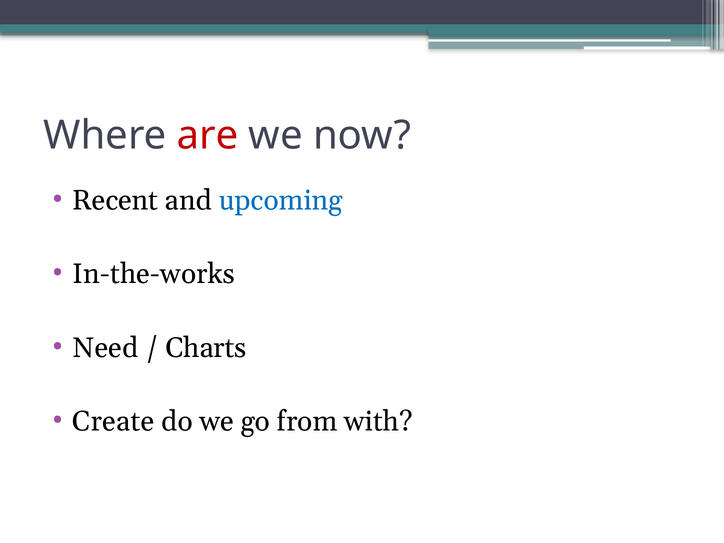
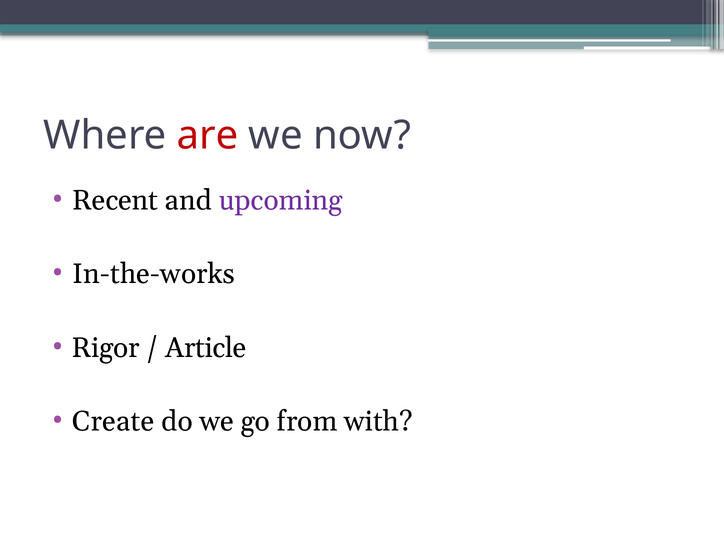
upcoming colour: blue -> purple (281, 201)
Need: Need -> Rigor (106, 348)
Charts: Charts -> Article (206, 348)
